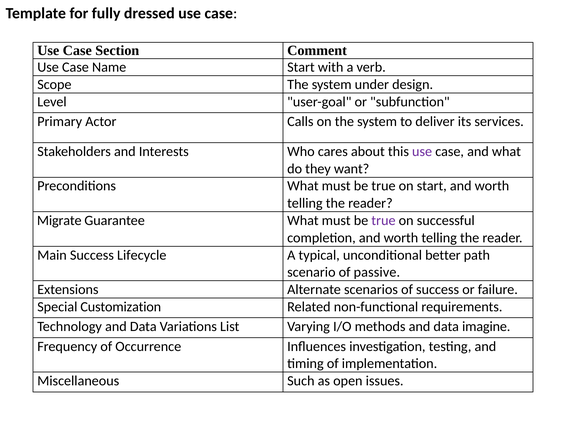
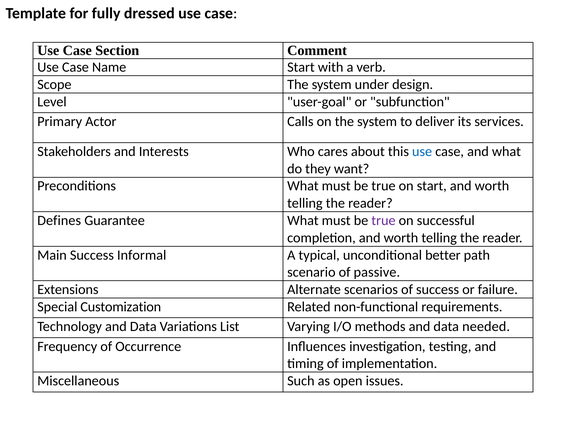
use colour: purple -> blue (422, 152)
Migrate: Migrate -> Defines (59, 221)
Lifecycle: Lifecycle -> Informal (142, 255)
imagine: imagine -> needed (486, 327)
